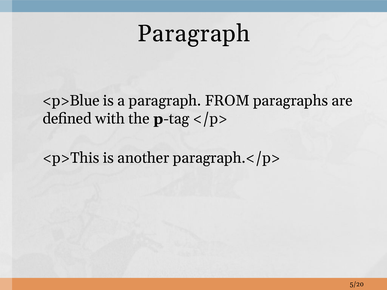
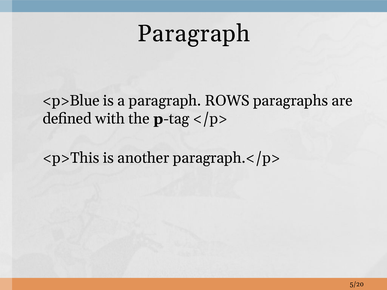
FROM: FROM -> ROWS (227, 101)
